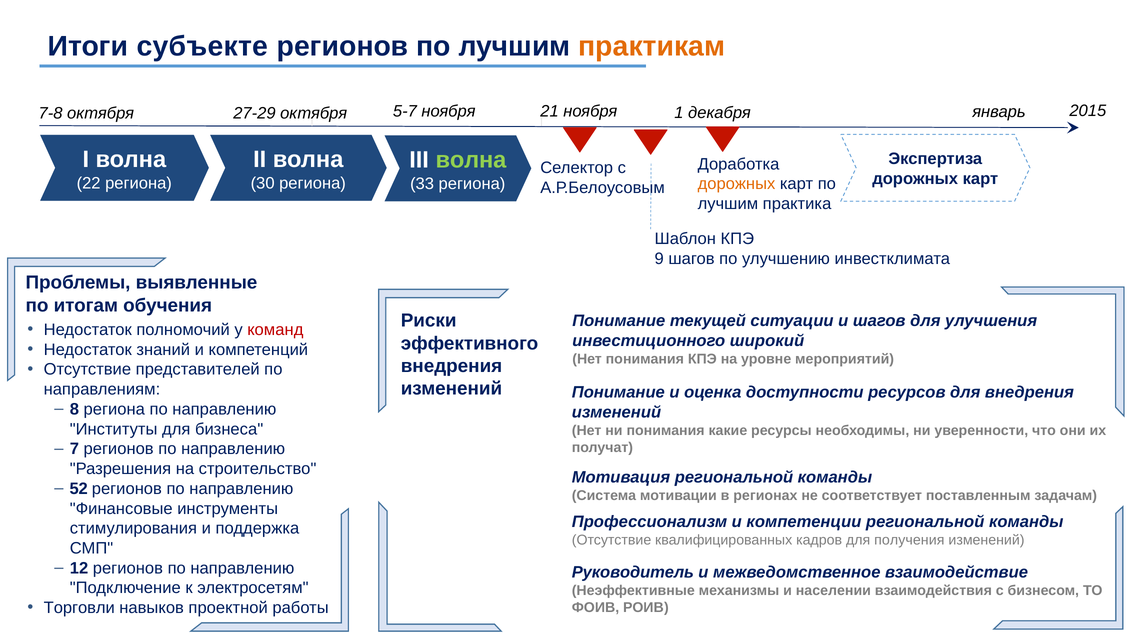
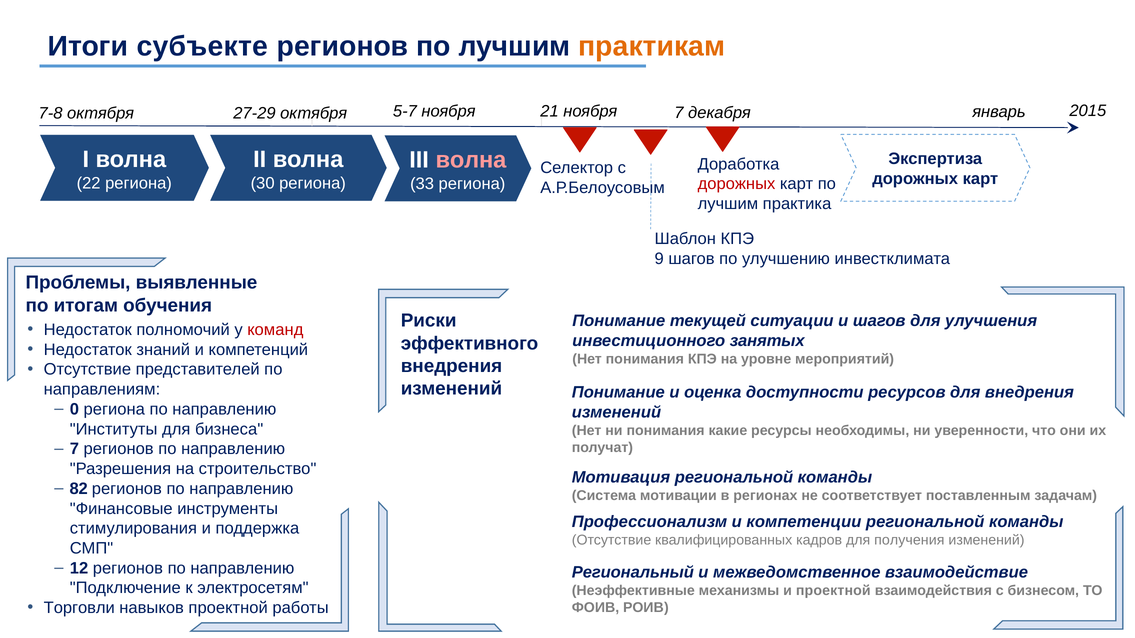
ноября 1: 1 -> 7 (679, 113)
волна colour: light green -> pink (471, 160)
дорожных colour: orange -> red (736, 184)
широкий: широкий -> занятых (767, 341)
8: 8 -> 0 (74, 410)
52: 52 -> 82 (79, 489)
Руководитель: Руководитель -> Региональный (633, 573)
и населении: населении -> проектной (833, 591)
